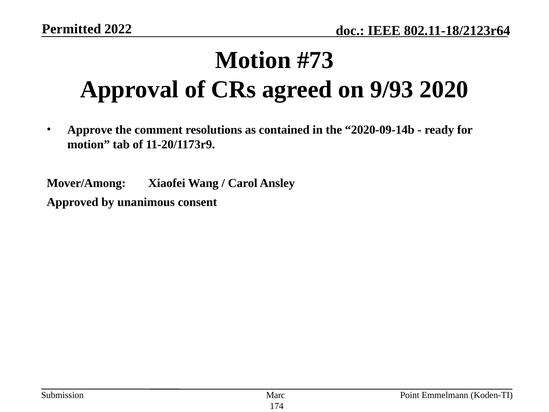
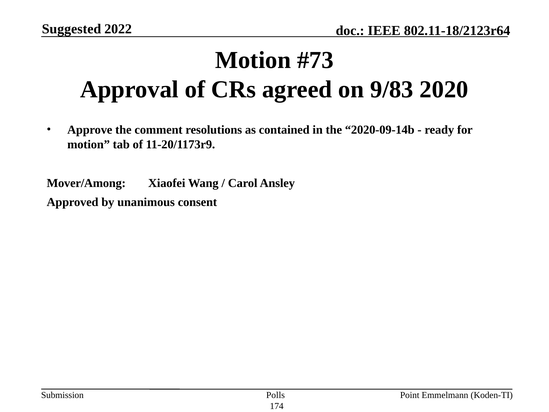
Permitted: Permitted -> Suggested (72, 29)
9/93: 9/93 -> 9/83 (392, 89)
Marc: Marc -> Polls (276, 395)
